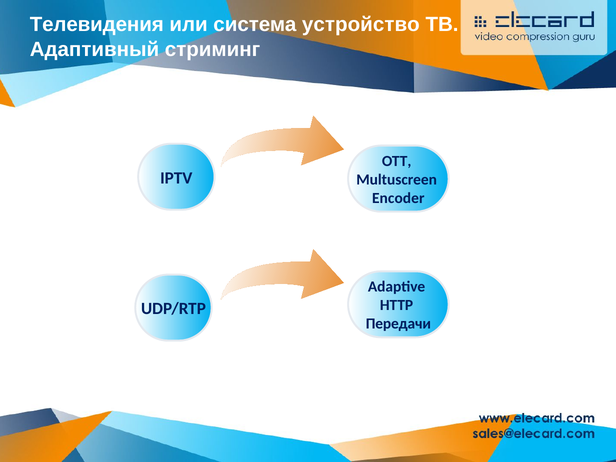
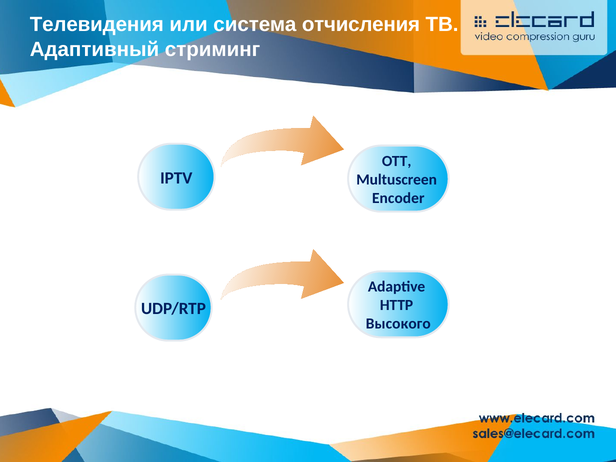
устройство: устройство -> отчисления (361, 25)
Передачи: Передачи -> Высокого (398, 324)
